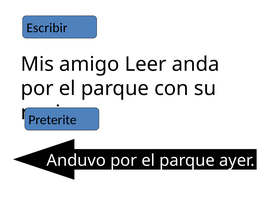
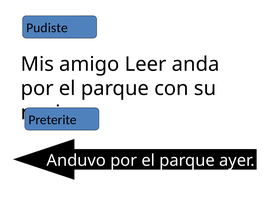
Escribir: Escribir -> Pudiste (47, 28)
